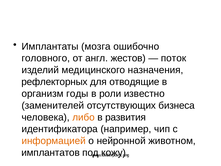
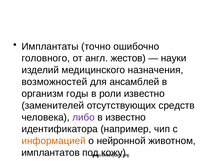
мозга: мозга -> точно (96, 46)
поток: поток -> науки (174, 58)
рефлекторных: рефлекторных -> возможностей (54, 82)
отводящие: отводящие -> ансамблей (134, 82)
бизнеса: бизнеса -> средств (177, 105)
либо colour: orange -> purple (84, 117)
в развития: развития -> известно (126, 117)
